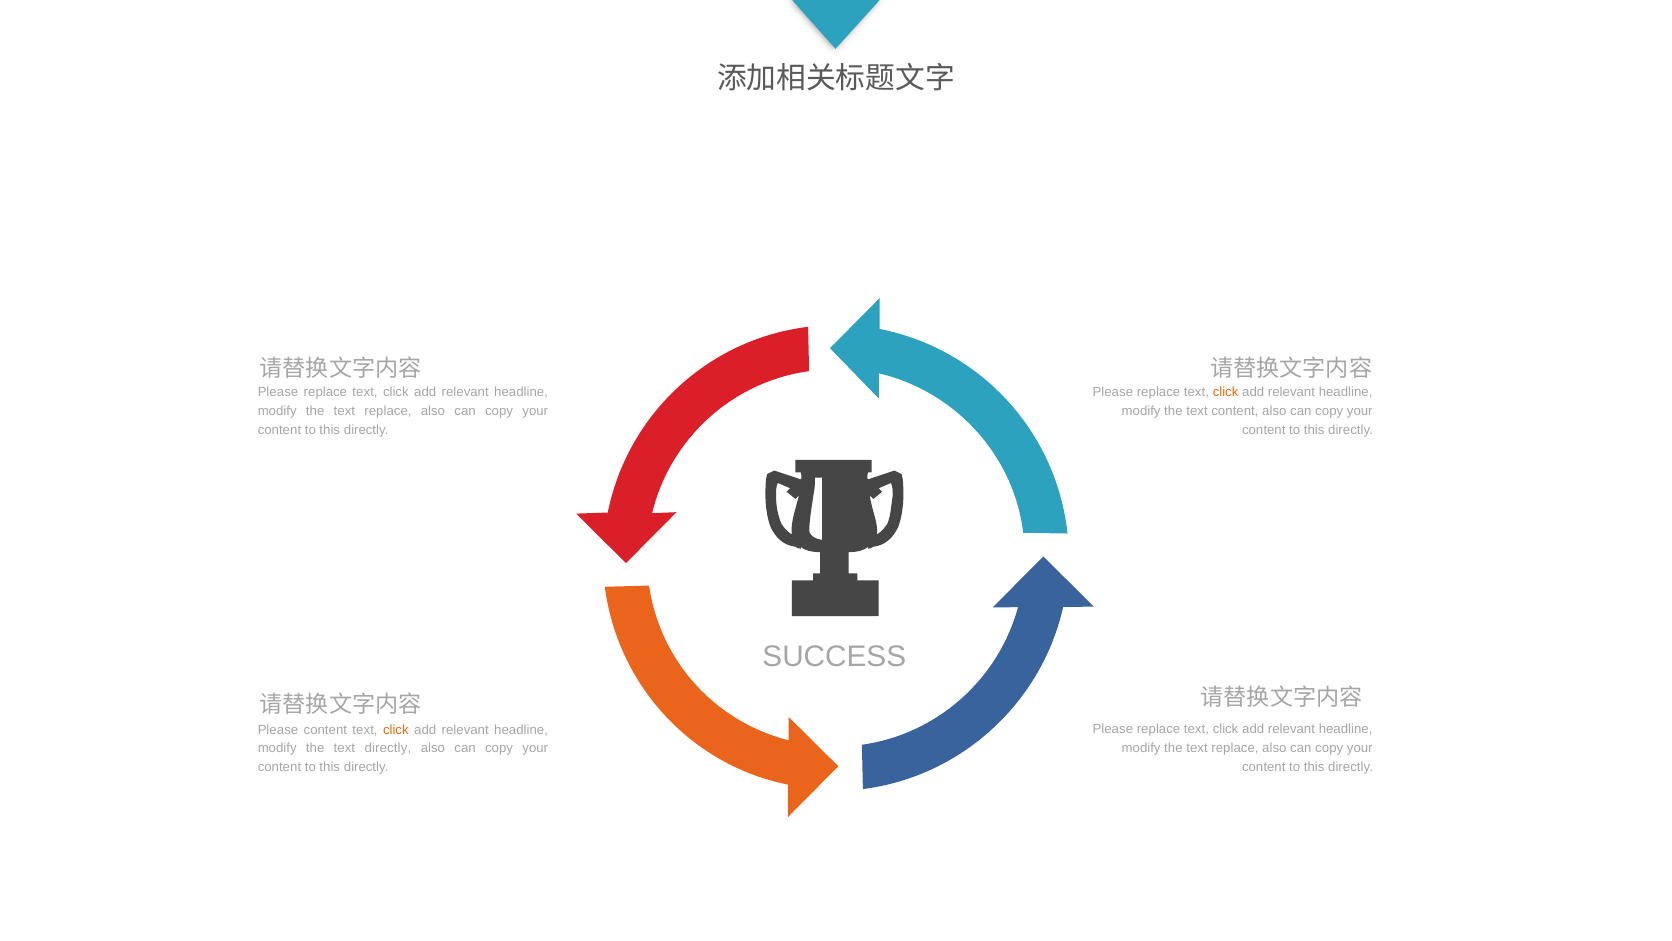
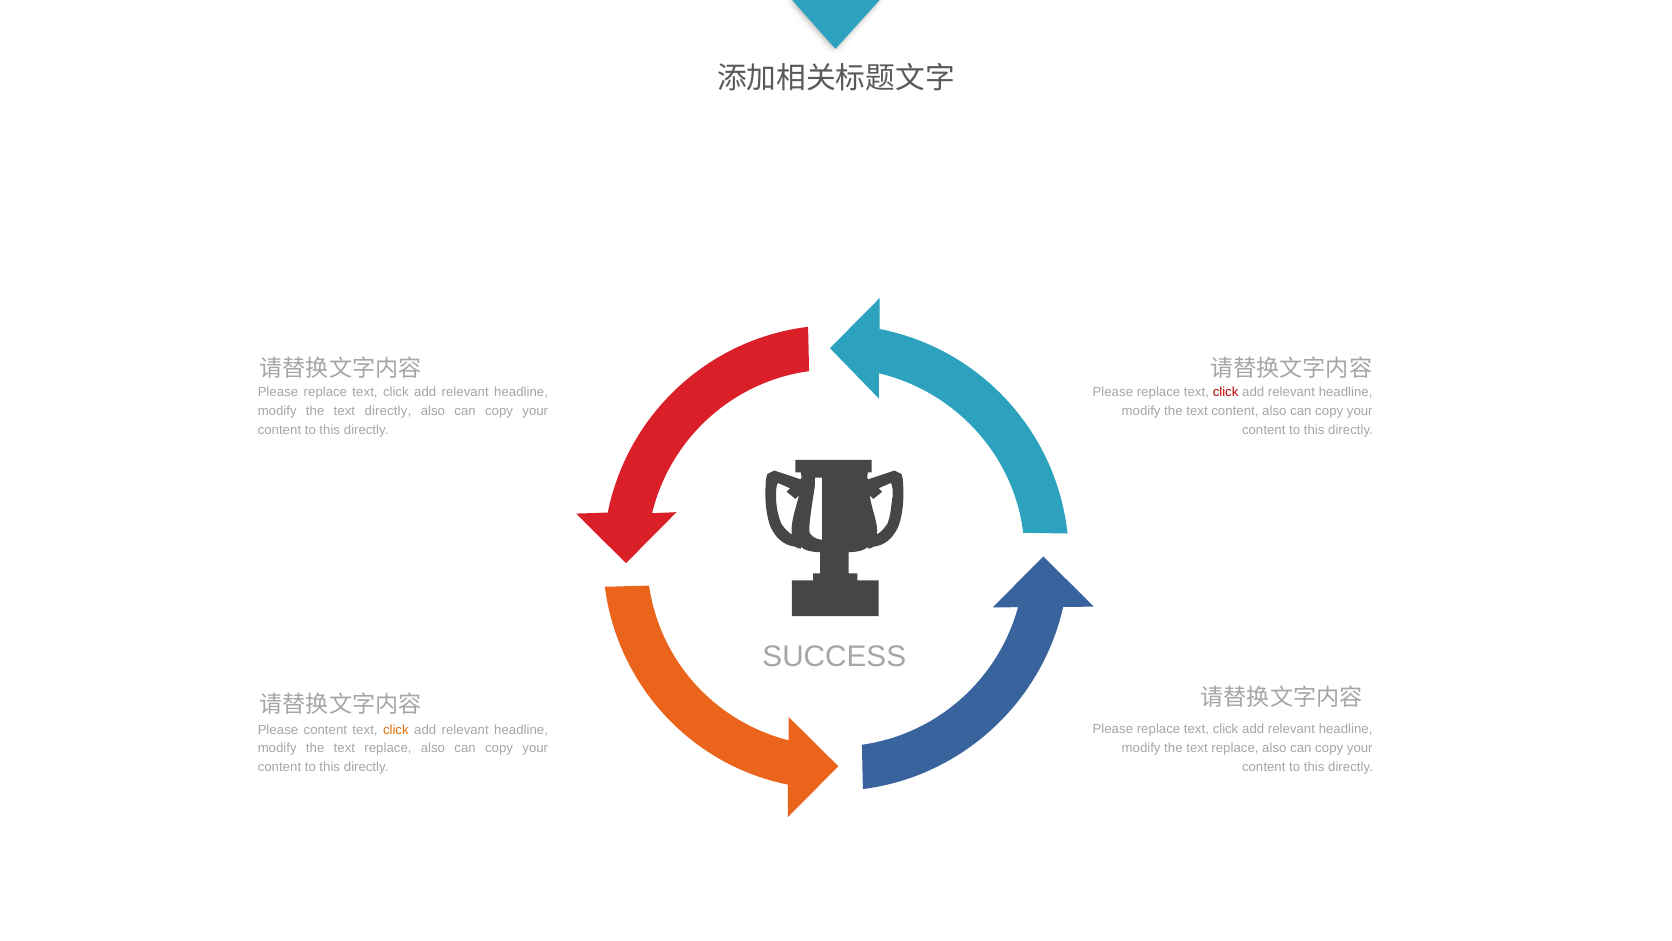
click colour: orange -> red (1226, 392)
replace: replace -> directly (388, 411)
directly: directly -> replace (388, 748)
